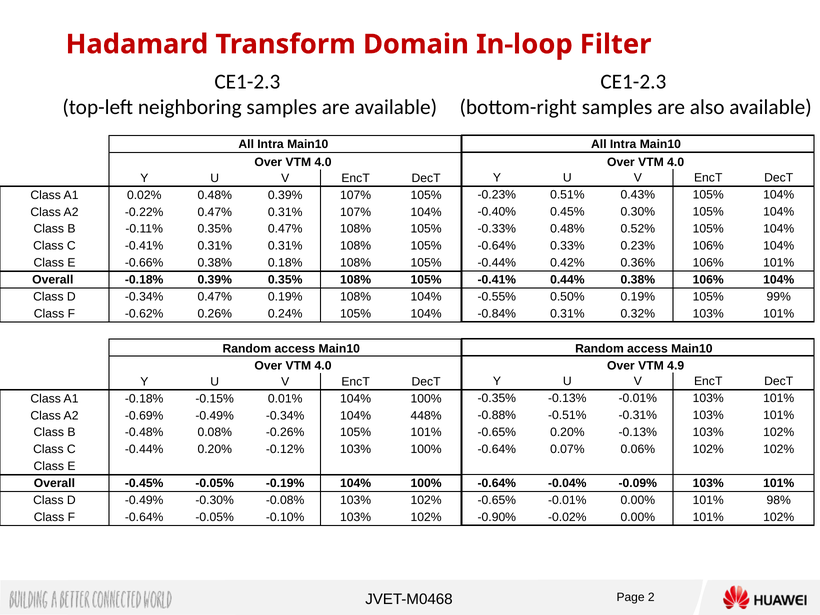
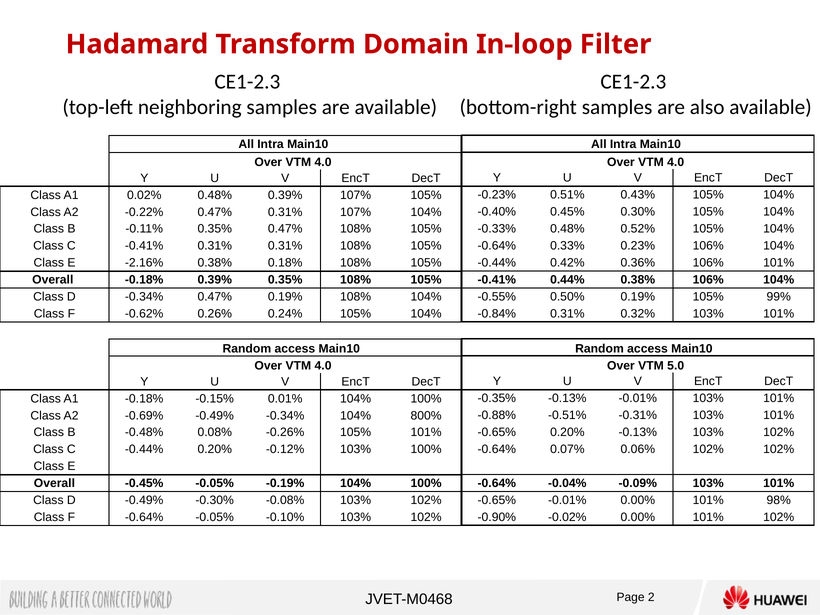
-0.66%: -0.66% -> -2.16% (144, 263)
4.9: 4.9 -> 5.0 (676, 366)
448%: 448% -> 800% (426, 416)
